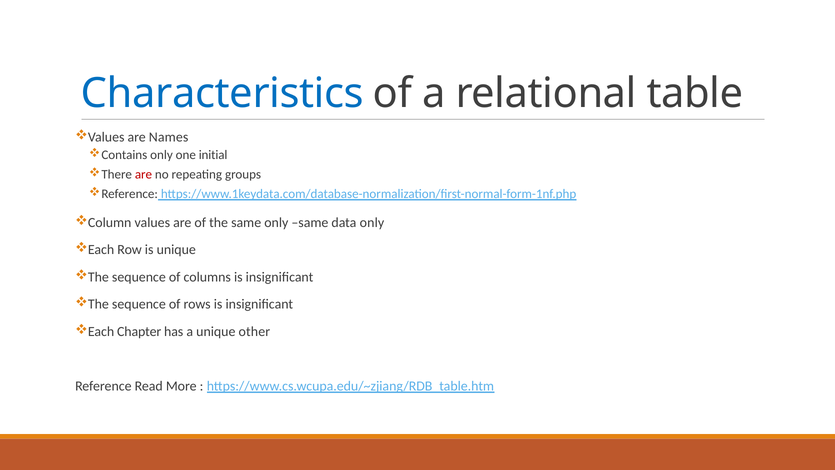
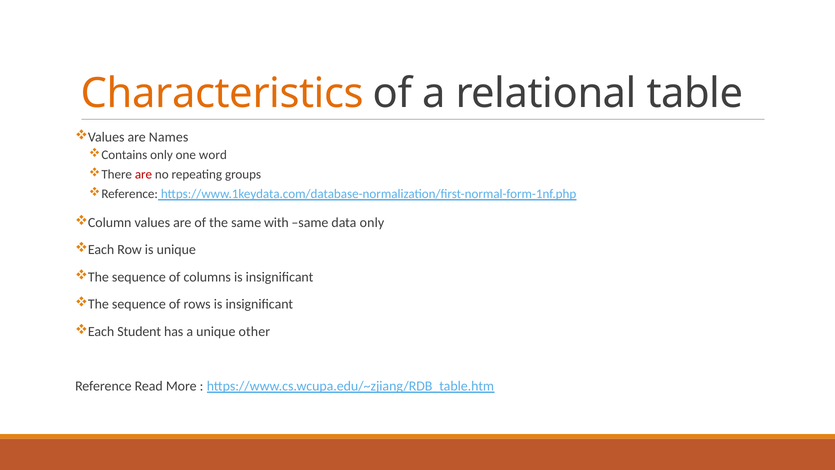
Characteristics colour: blue -> orange (222, 94)
initial: initial -> word (213, 155)
same only: only -> with (276, 222)
Chapter: Chapter -> Student (139, 331)
